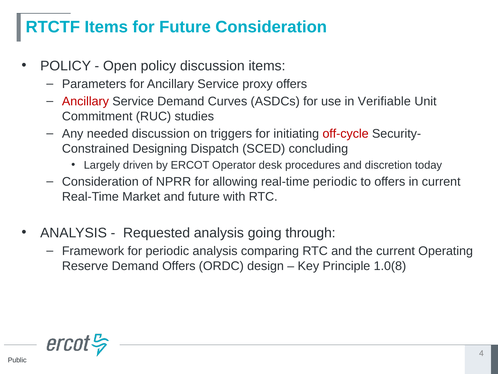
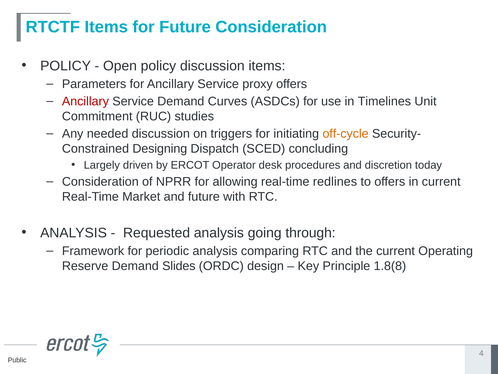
Verifiable: Verifiable -> Timelines (384, 101)
off-cycle colour: red -> orange (346, 134)
real-time periodic: periodic -> redlines (335, 182)
Demand Offers: Offers -> Slides (179, 266)
1.0(8: 1.0(8 -> 1.8(8 (390, 266)
